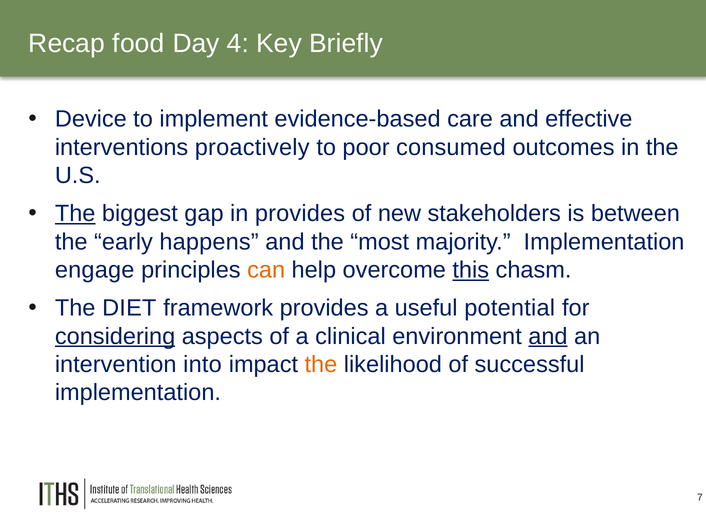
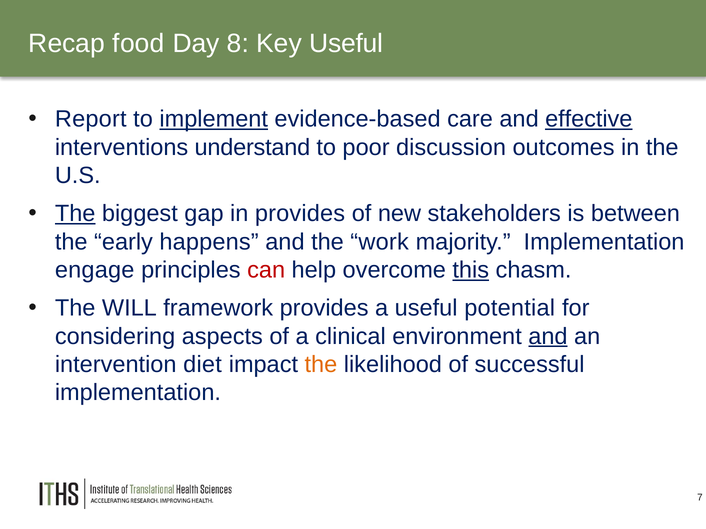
4: 4 -> 8 (238, 44)
Key Briefly: Briefly -> Useful (346, 44)
Device: Device -> Report (91, 119)
implement underline: none -> present (214, 119)
effective underline: none -> present (589, 119)
proactively: proactively -> understand (252, 148)
consumed: consumed -> discussion (451, 148)
most: most -> work (380, 242)
can colour: orange -> red (266, 270)
DIET: DIET -> WILL (129, 308)
considering underline: present -> none (115, 337)
into: into -> diet (203, 365)
